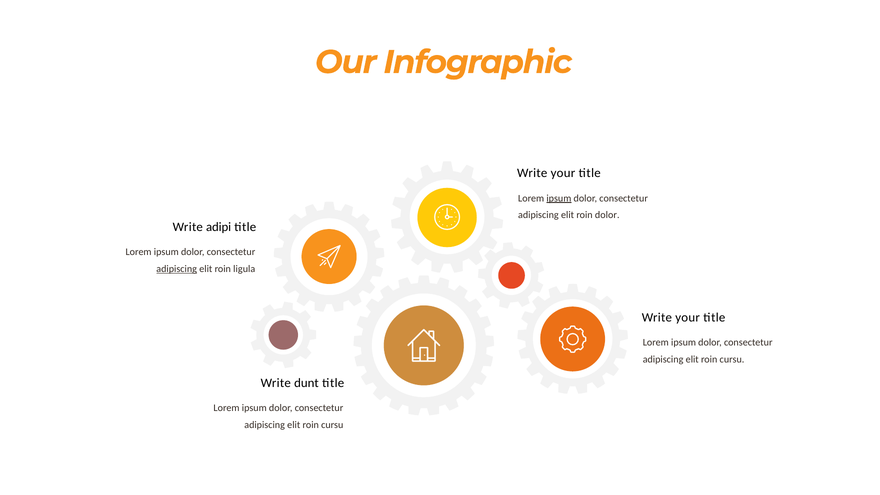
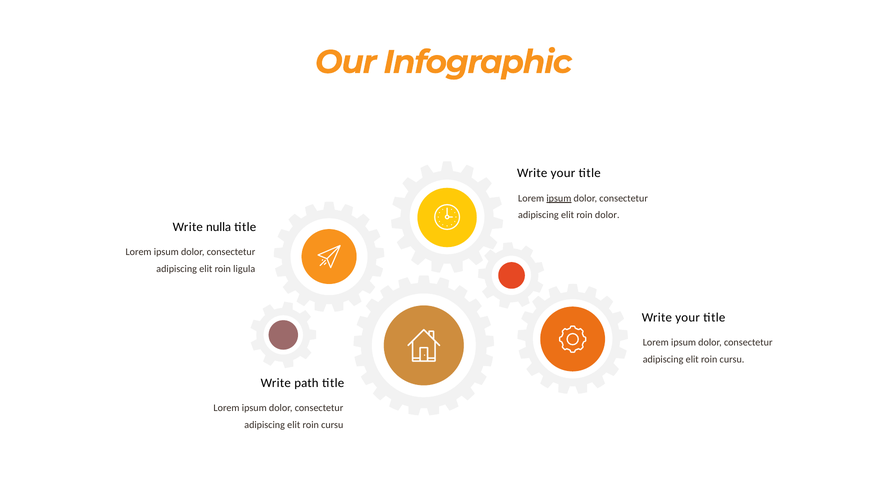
adipi: adipi -> nulla (219, 227)
adipiscing underline: present -> none (177, 269)
dunt: dunt -> path (306, 383)
